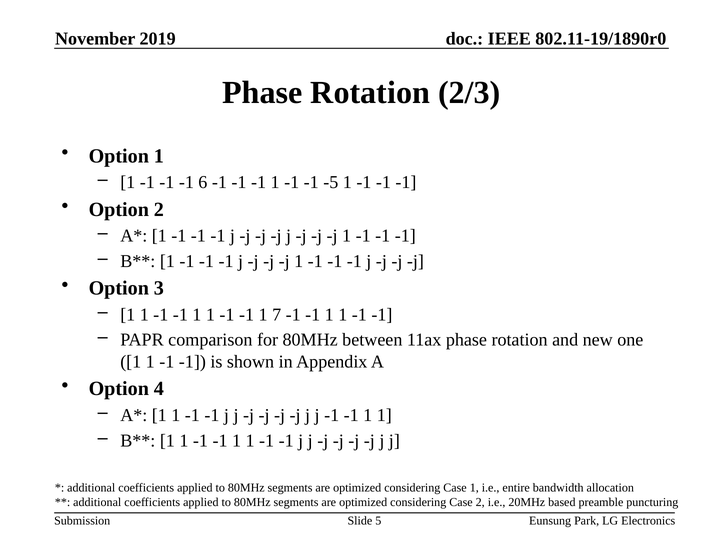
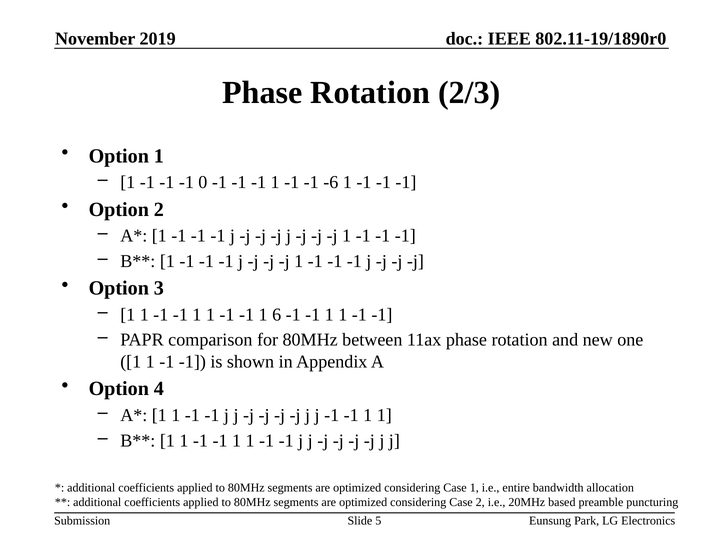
6: 6 -> 0 (203, 182)
-5: -5 -> -6 (331, 182)
7: 7 -> 6 (277, 314)
